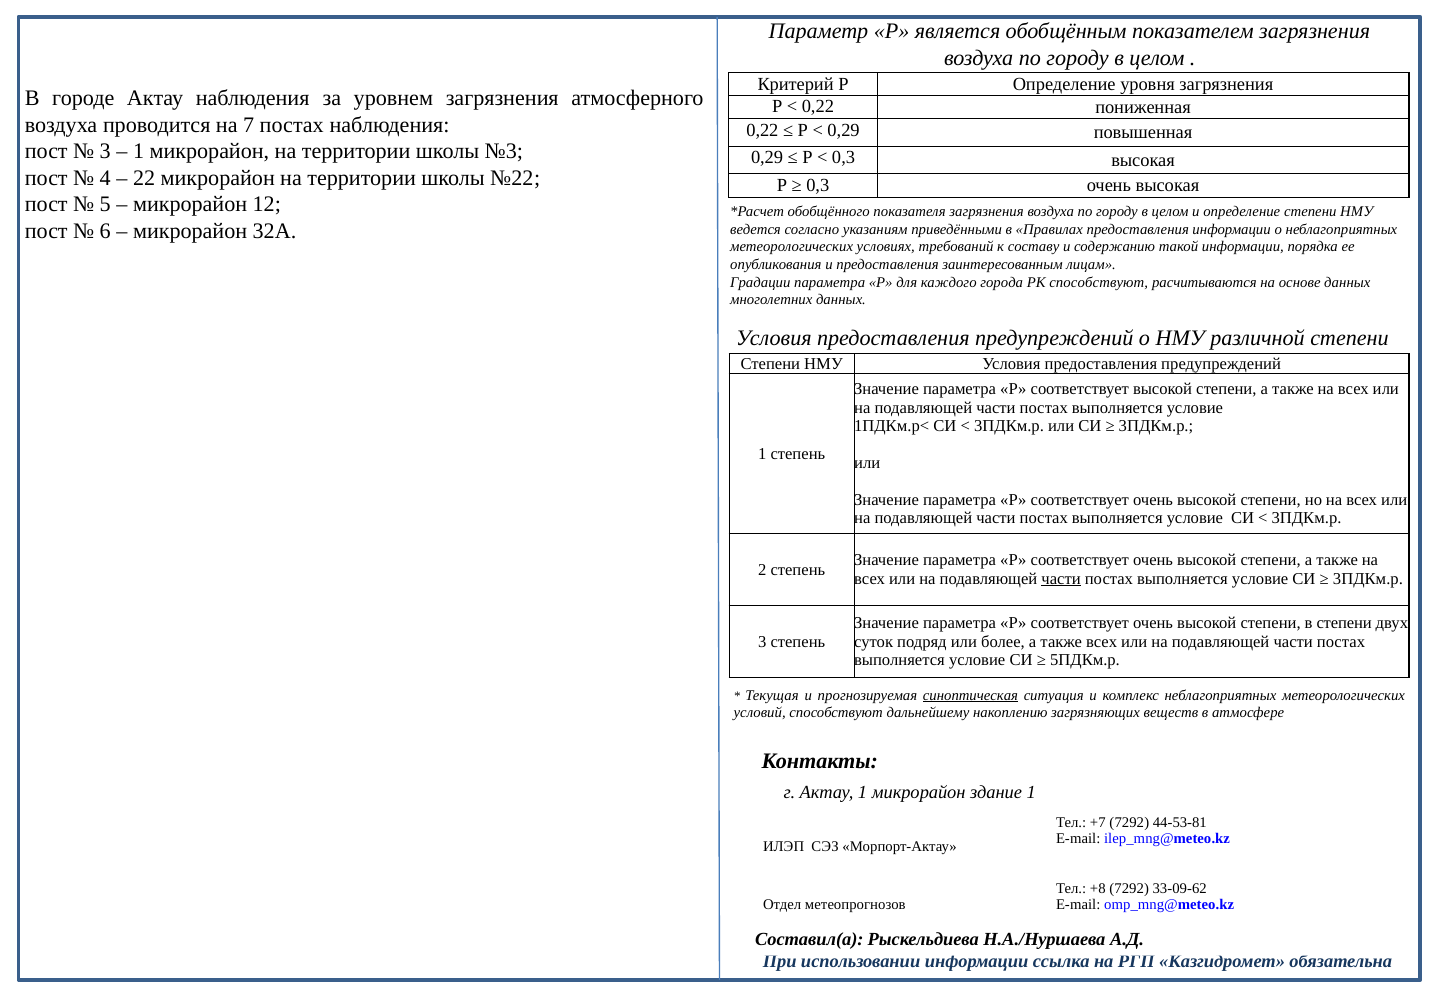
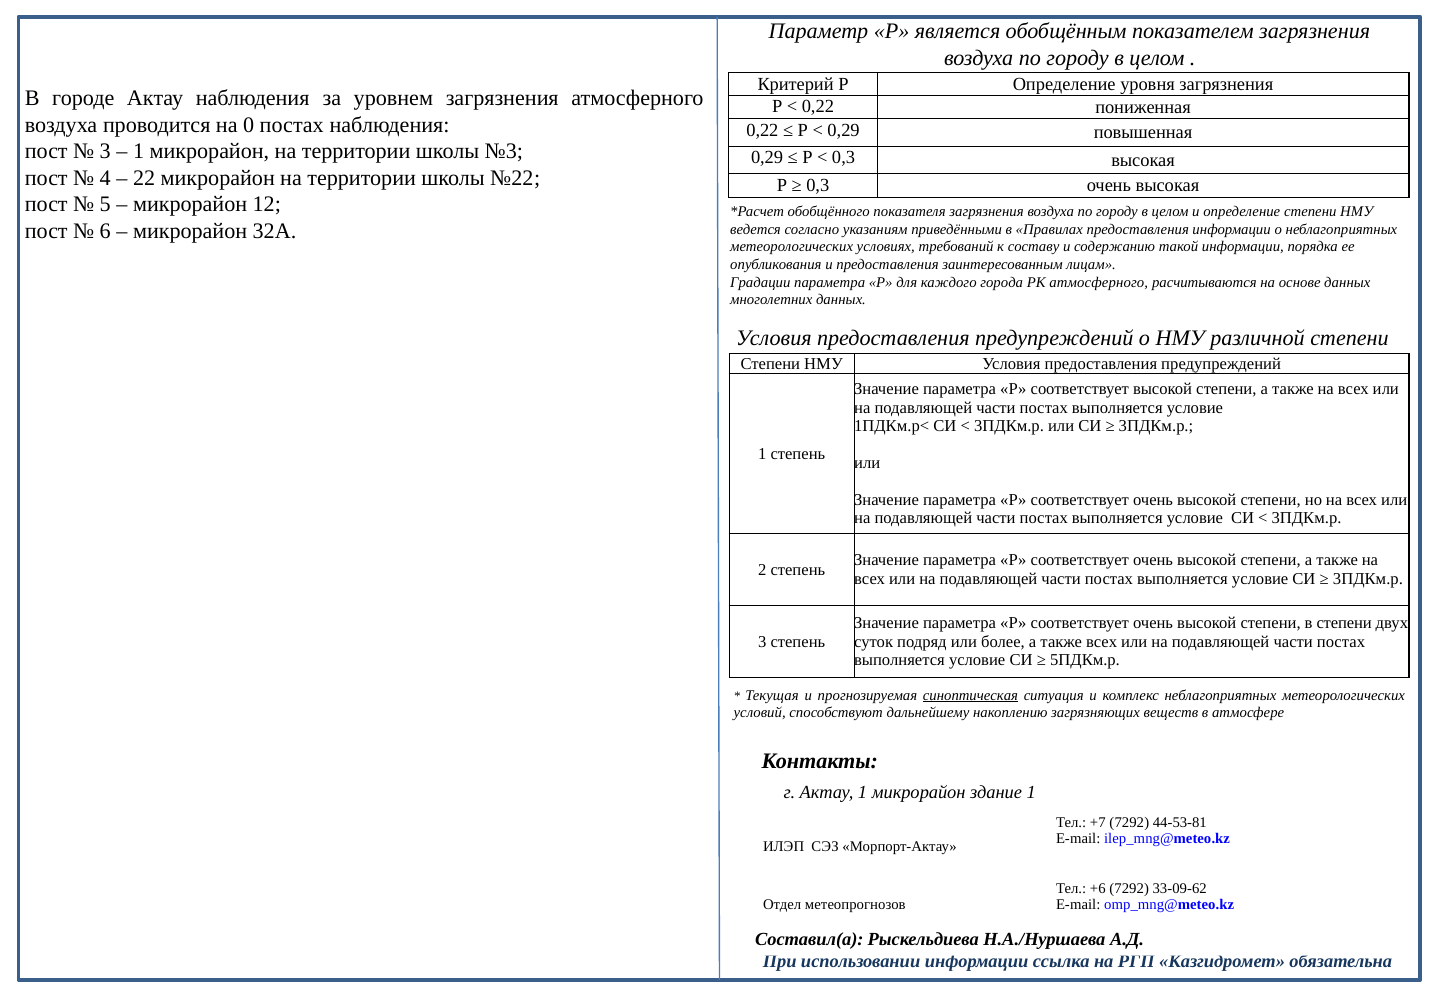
7: 7 -> 0 (249, 125)
РК способствуют: способствуют -> атмосферного (1099, 282)
части underline: present -> none (1061, 578)
+8: +8 -> +6 (1098, 888)
